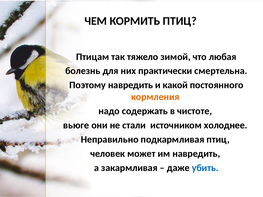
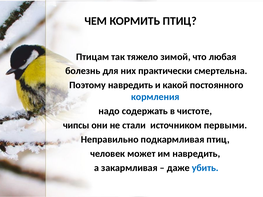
кормления colour: orange -> blue (155, 97)
вьюге: вьюге -> чипсы (76, 125)
холоднее: холоднее -> первыми (226, 125)
